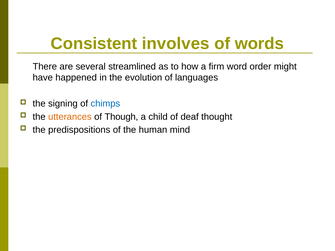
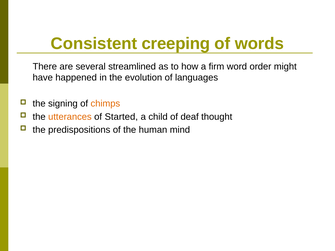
involves: involves -> creeping (176, 44)
chimps colour: blue -> orange (105, 104)
Though: Though -> Started (121, 117)
